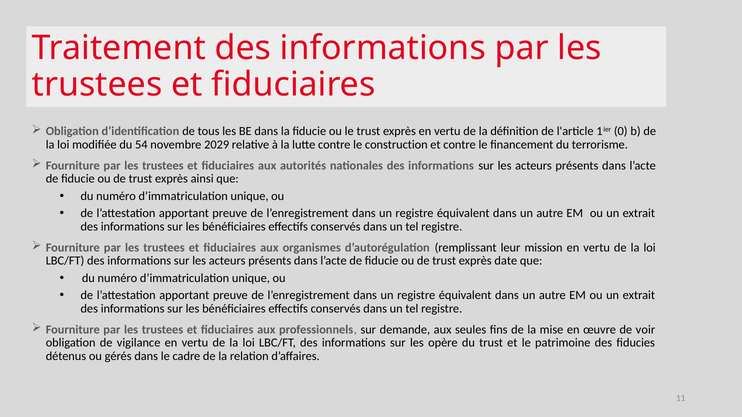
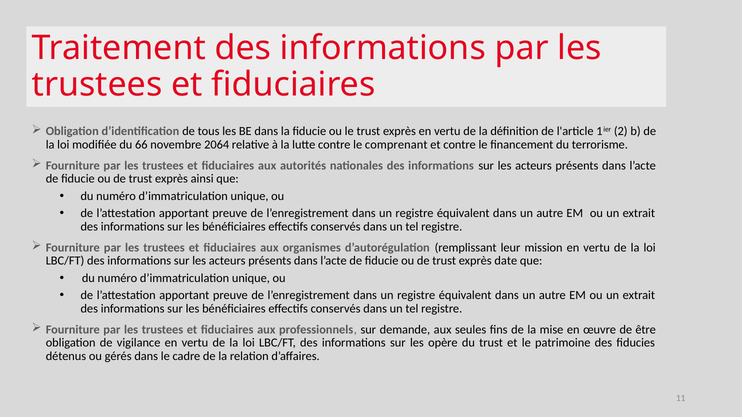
0: 0 -> 2 (621, 131)
54: 54 -> 66 (141, 145)
2029: 2029 -> 2064 (217, 145)
construction: construction -> comprenant (396, 145)
voir: voir -> être (646, 330)
